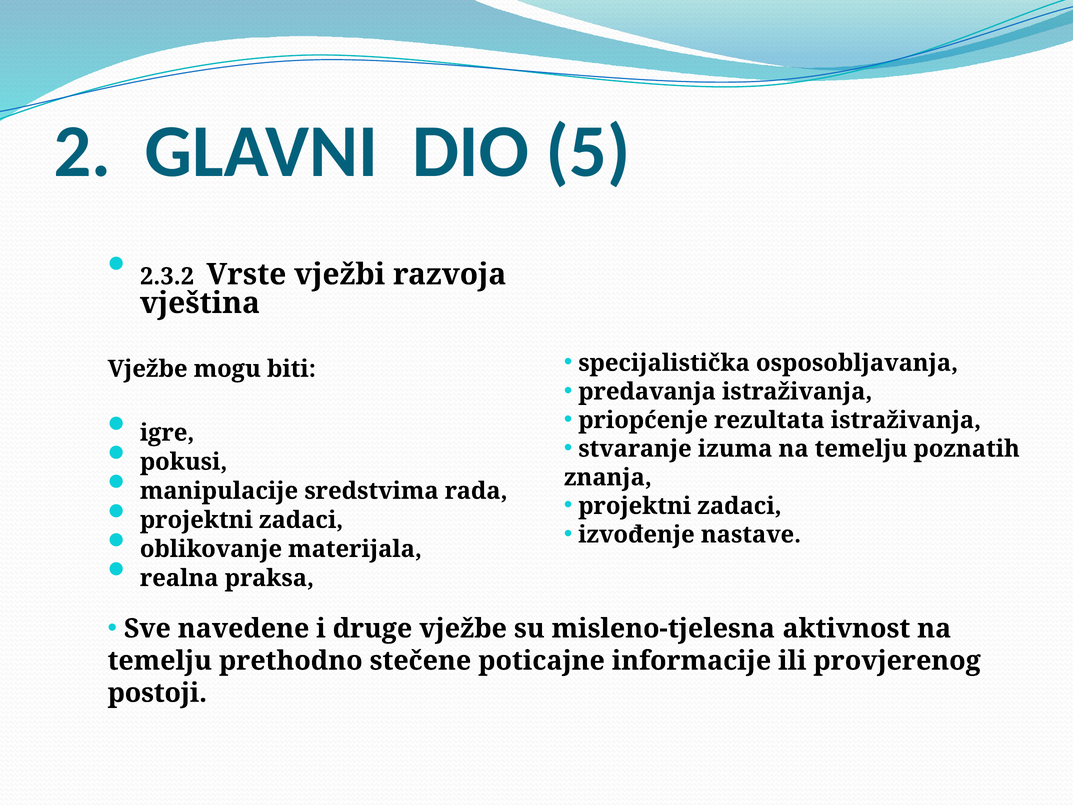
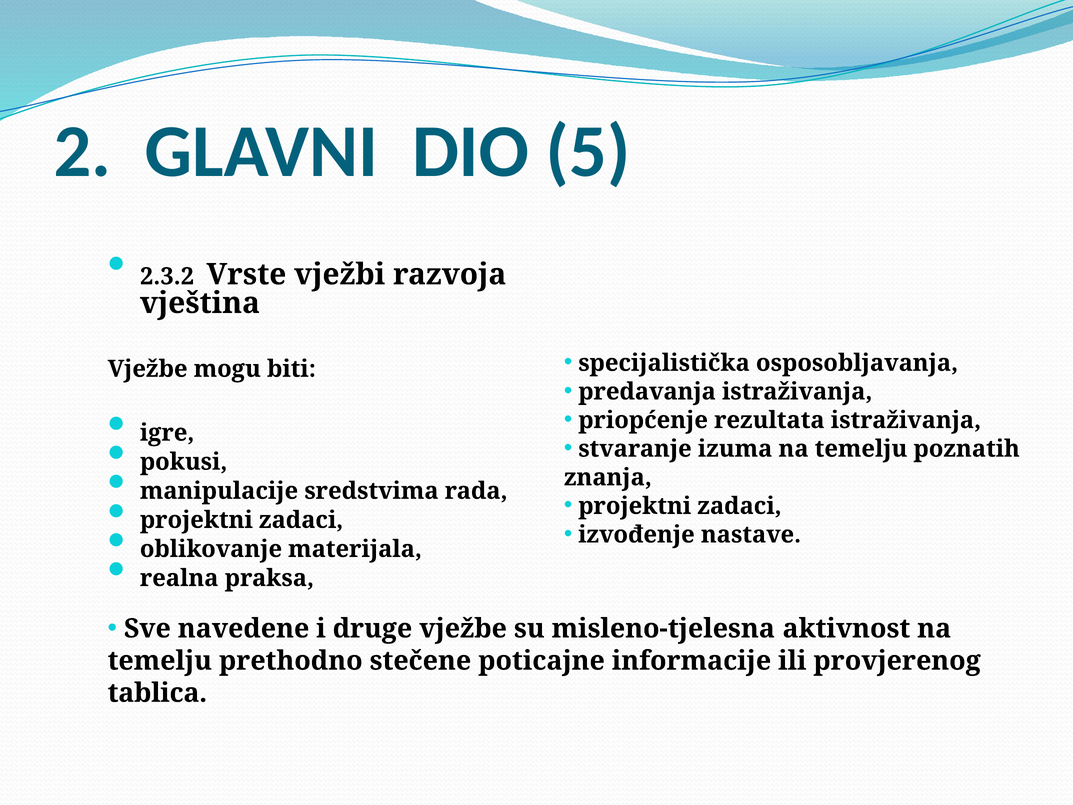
postoji: postoji -> tablica (157, 693)
